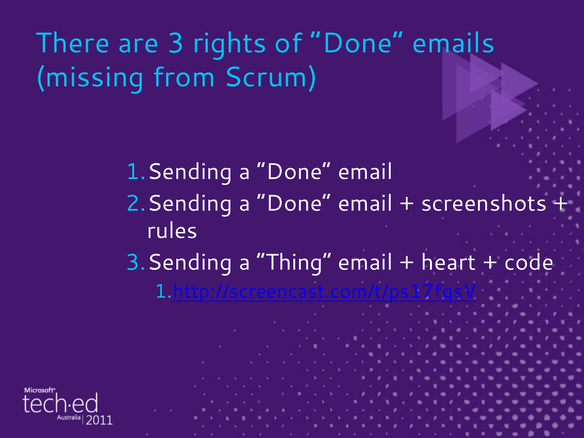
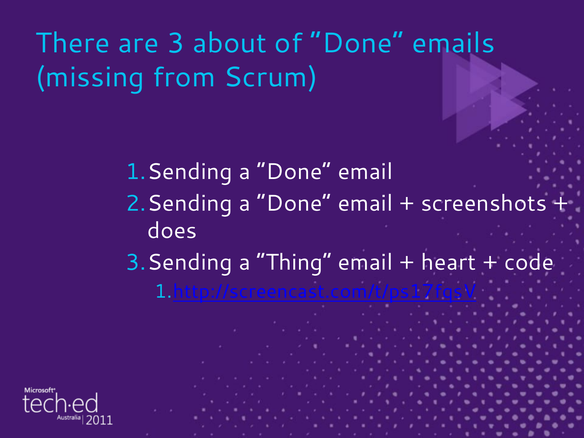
rights: rights -> about (230, 43)
rules: rules -> does (172, 231)
